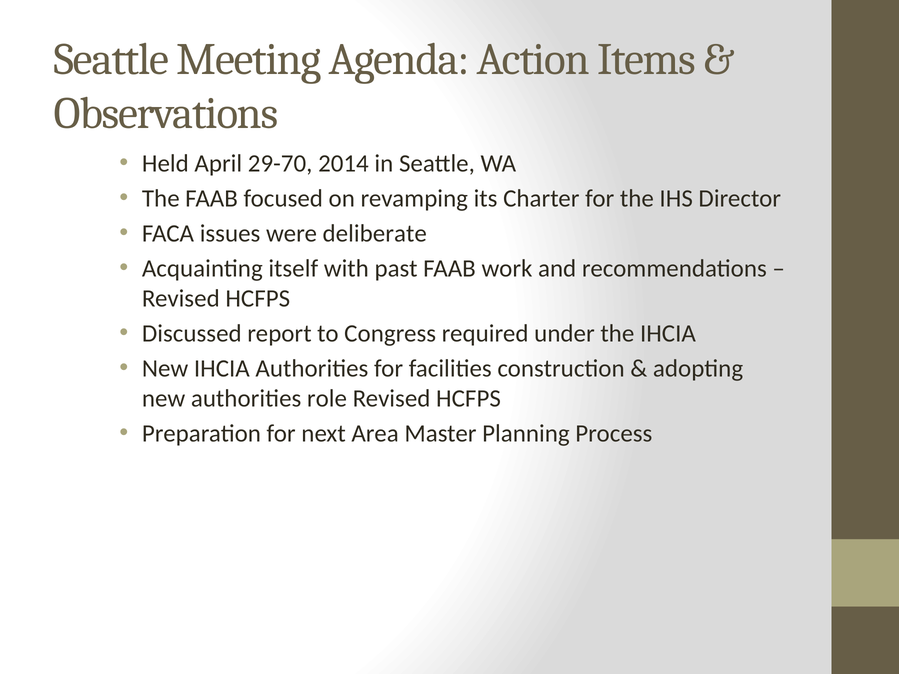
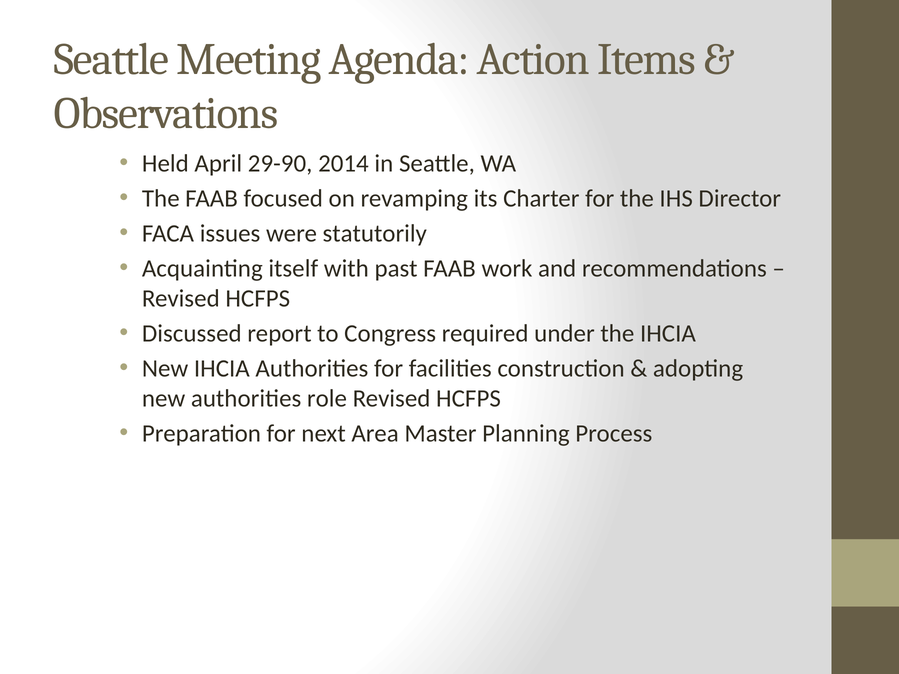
29-70: 29-70 -> 29-90 (280, 164)
deliberate: deliberate -> statutorily (375, 234)
